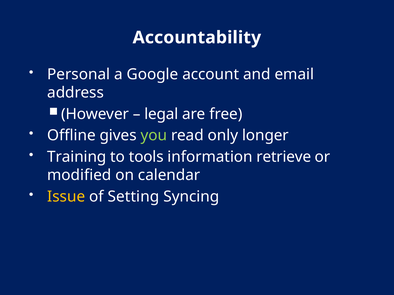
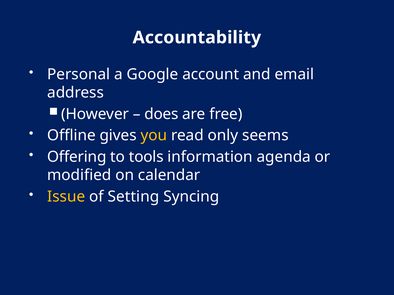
legal: legal -> does (161, 114)
you colour: light green -> yellow (154, 136)
longer: longer -> seems (265, 136)
Training: Training -> Offering (77, 157)
retrieve: retrieve -> agenda (284, 157)
